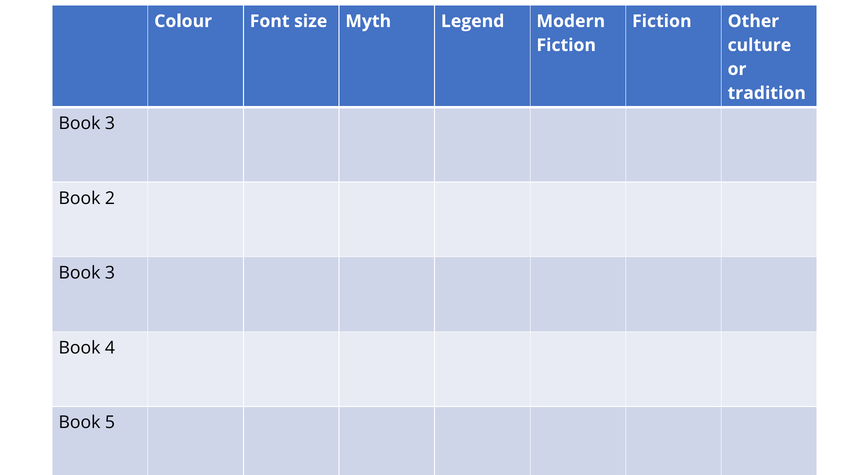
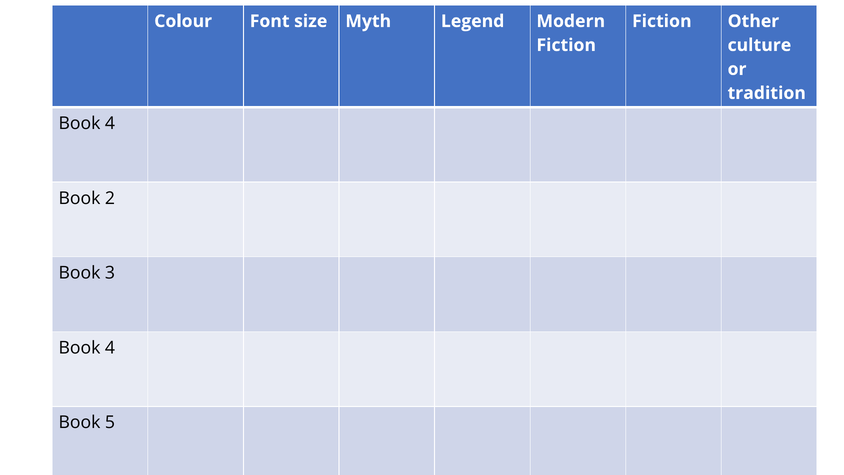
3: 3 -> 4 (110, 123)
